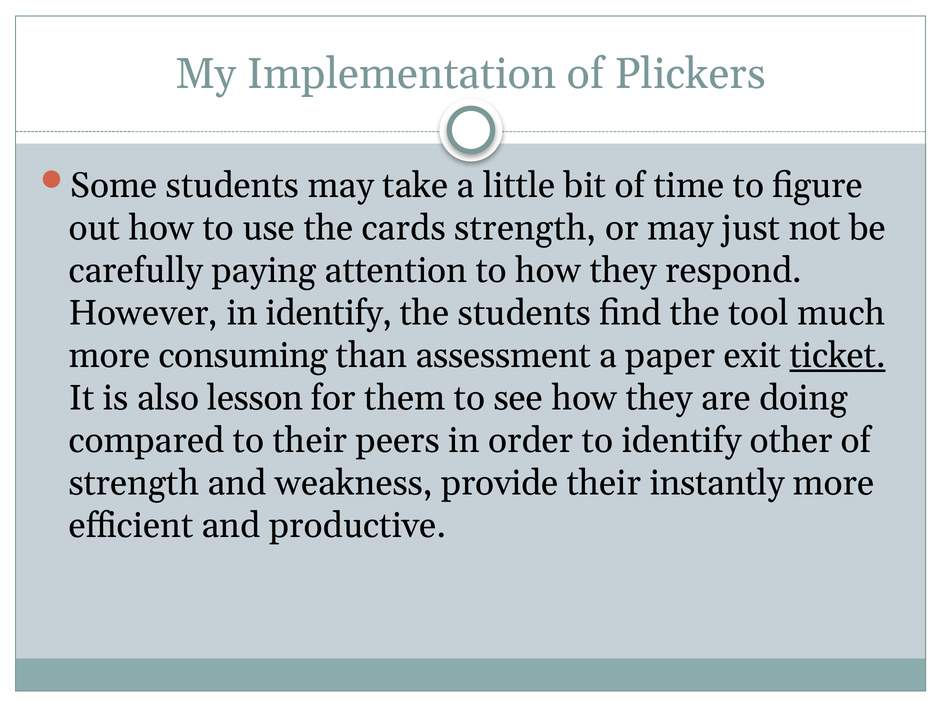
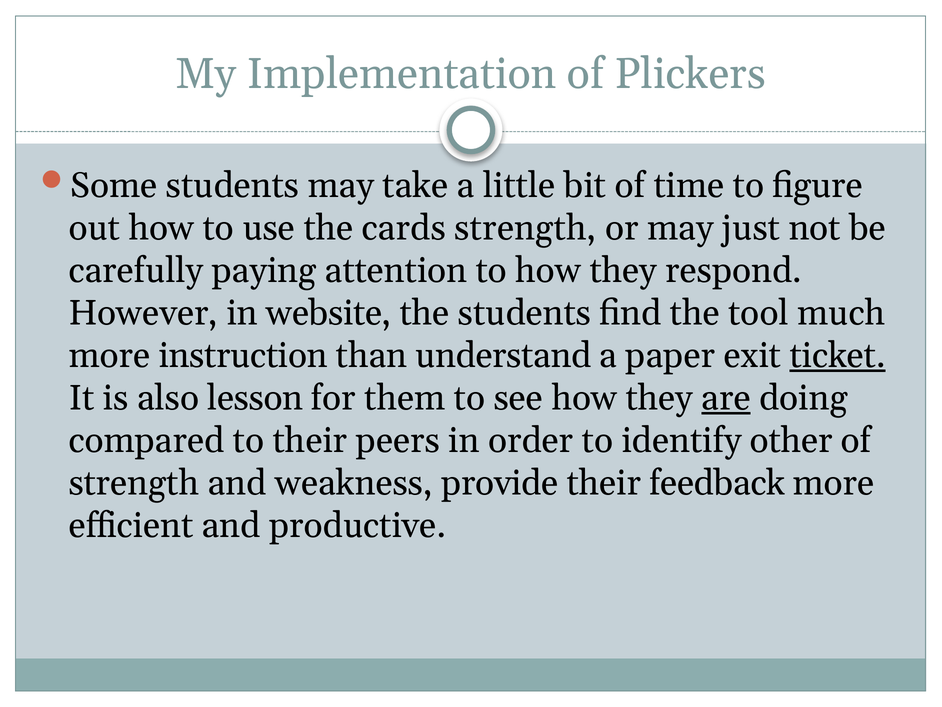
in identify: identify -> website (329, 313)
consuming: consuming -> instruction (243, 355)
assessment: assessment -> understand (503, 355)
are underline: none -> present (726, 398)
instantly: instantly -> feedback (717, 483)
